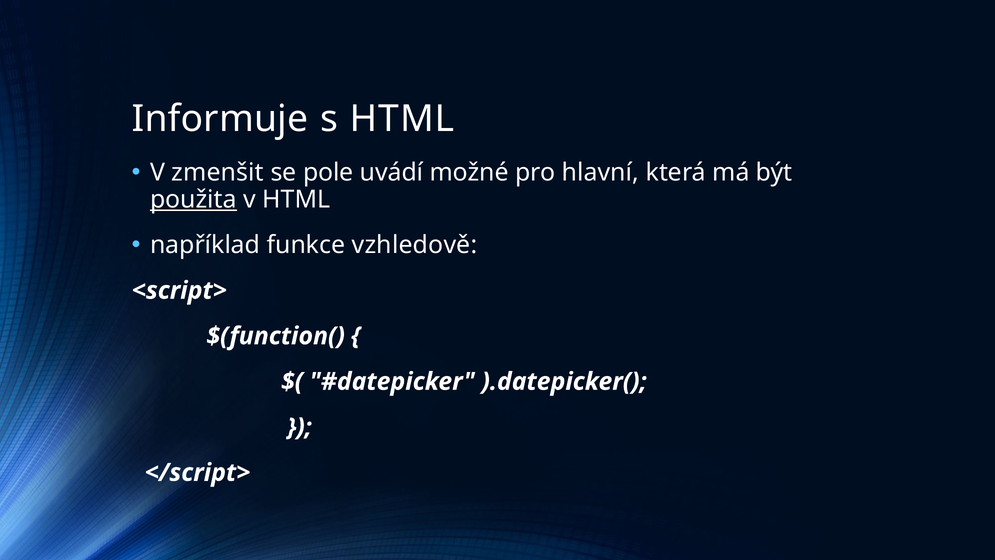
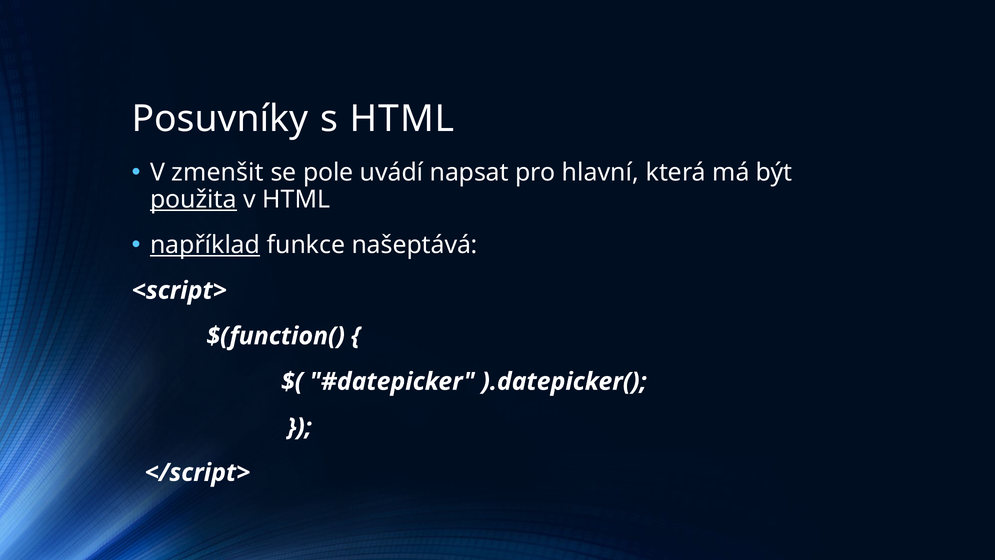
Informuje: Informuje -> Posuvníky (220, 119)
možné: možné -> napsat (469, 173)
například underline: none -> present (205, 245)
vzhledově: vzhledově -> našeptává (415, 245)
